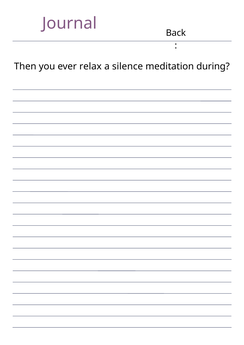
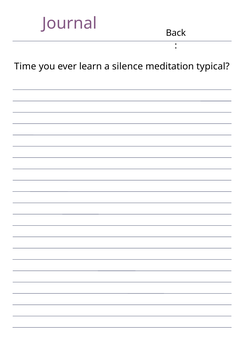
Then: Then -> Time (25, 66)
relax: relax -> learn (91, 66)
during: during -> typical (213, 66)
